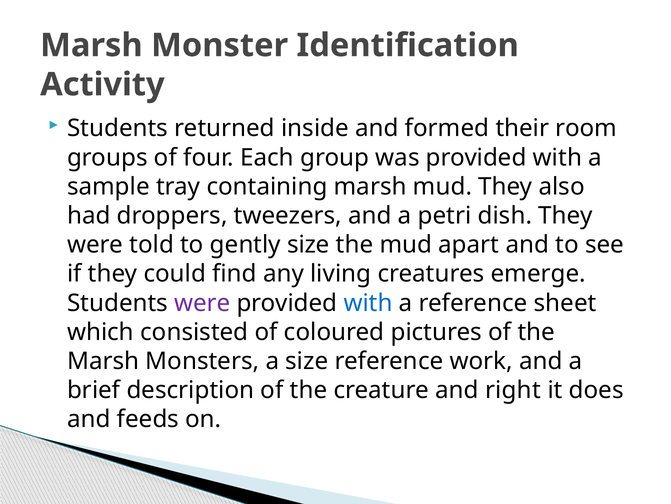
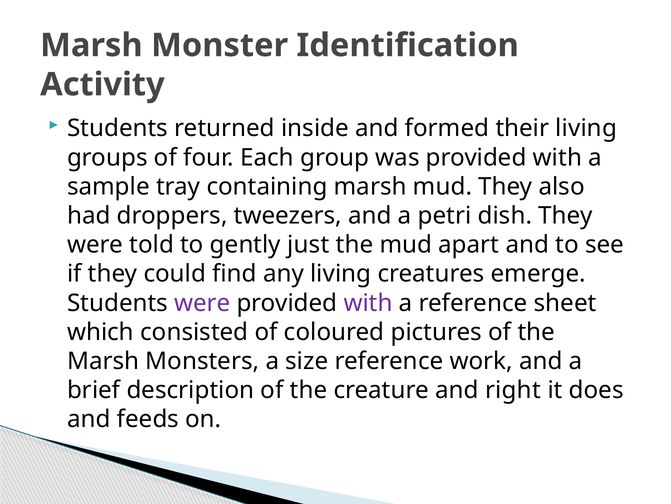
their room: room -> living (586, 128)
gently size: size -> just (308, 245)
with colour: blue -> purple (368, 303)
